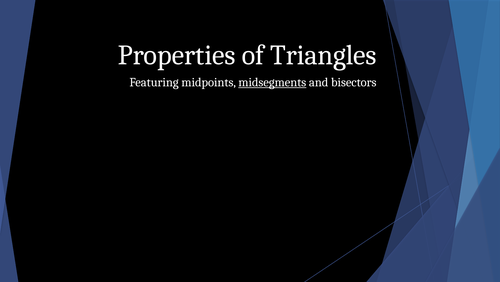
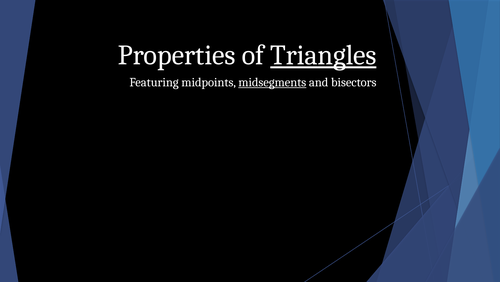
Triangles underline: none -> present (323, 55)
